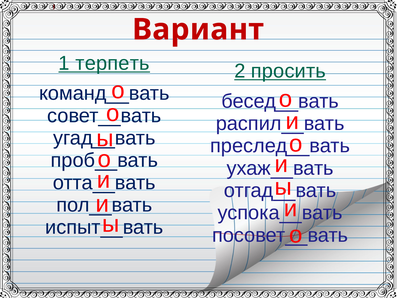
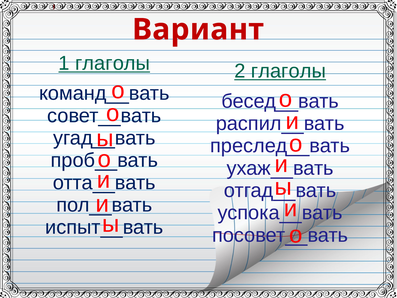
1 терпеть: терпеть -> глаголы (113, 63)
2 просить: просить -> глаголы (288, 71)
